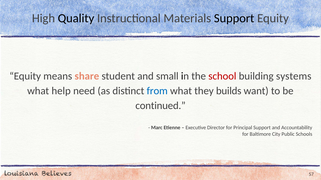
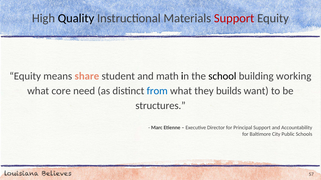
Support colour: black -> red (234, 18)
small: small -> math (167, 76)
school colour: red -> black (222, 76)
systems: systems -> working (294, 76)
help: help -> core (61, 91)
continued: continued -> structures (161, 106)
